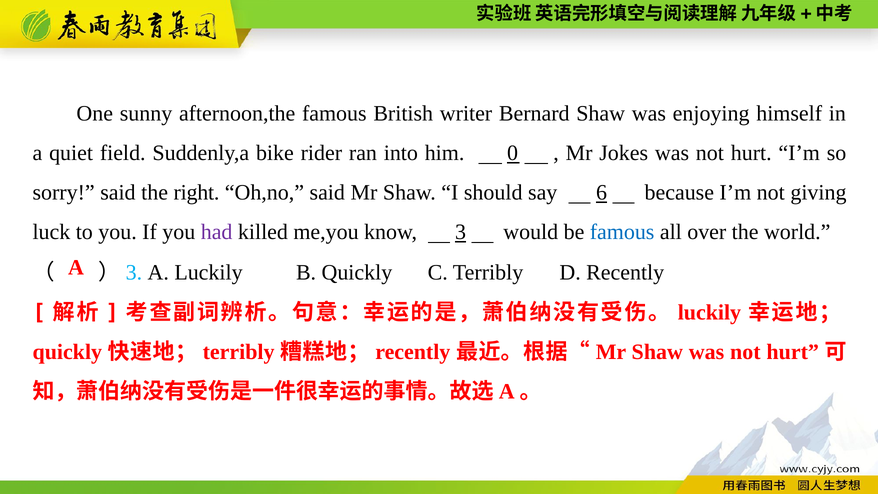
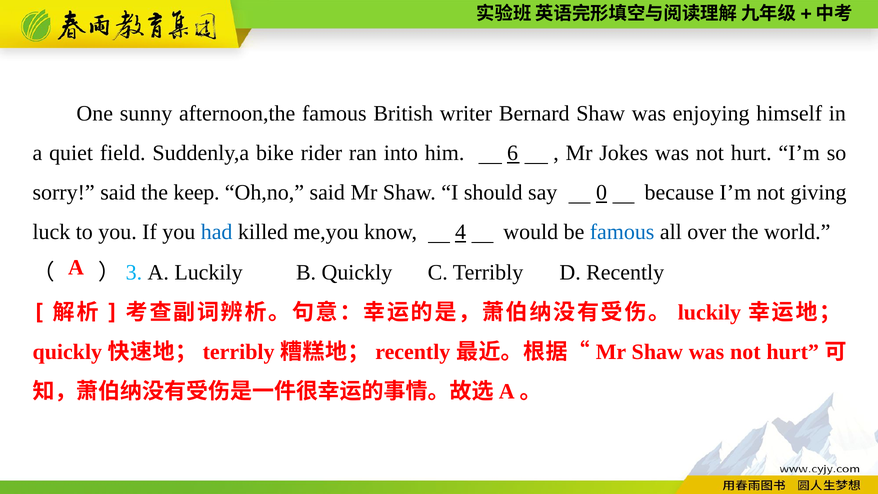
0: 0 -> 6 (513, 153)
right: right -> keep (197, 192)
6: 6 -> 0 (602, 192)
had colour: purple -> blue (217, 232)
3: 3 -> 4 (461, 232)
